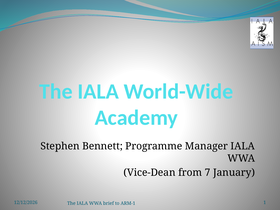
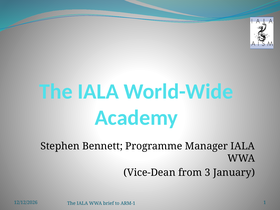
7: 7 -> 3 (208, 172)
